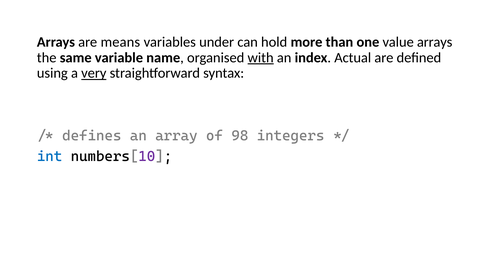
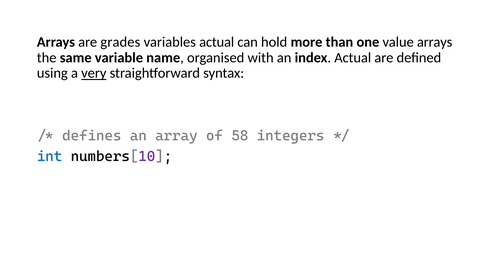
means: means -> grades (120, 42)
variables under: under -> actual (217, 42)
with underline: present -> none (261, 58)
98: 98 -> 58 (240, 136)
